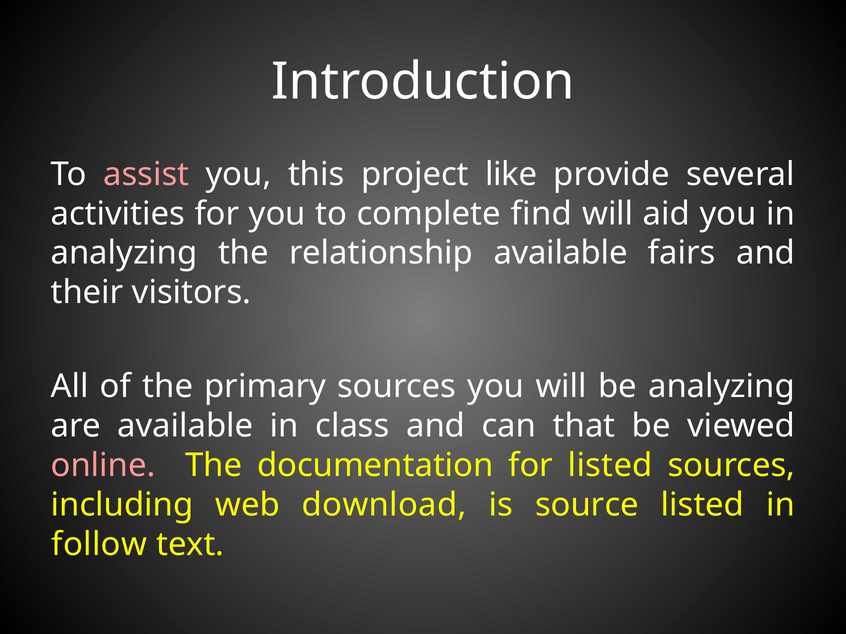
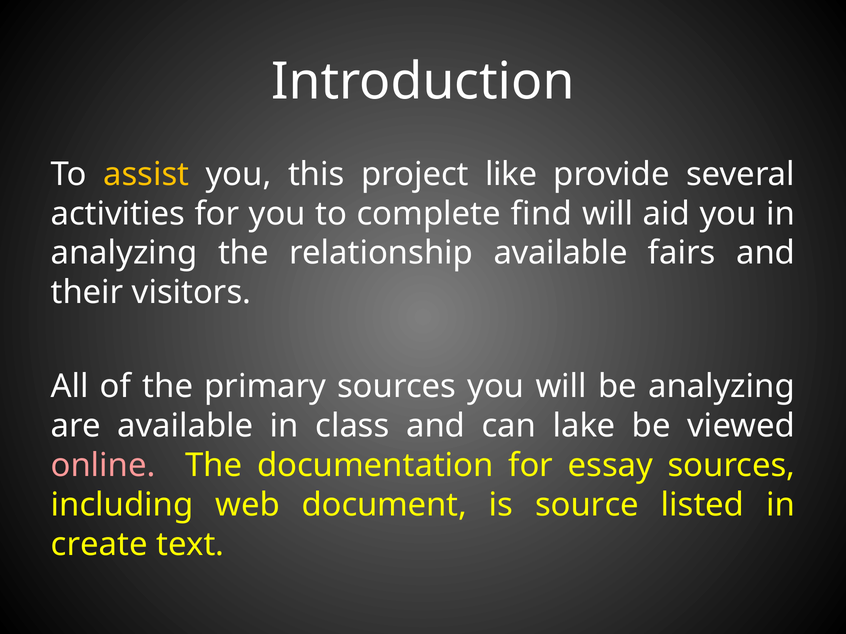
assist colour: pink -> yellow (146, 174)
that: that -> lake (584, 426)
for listed: listed -> essay (610, 466)
download: download -> document (384, 505)
follow: follow -> create (99, 545)
